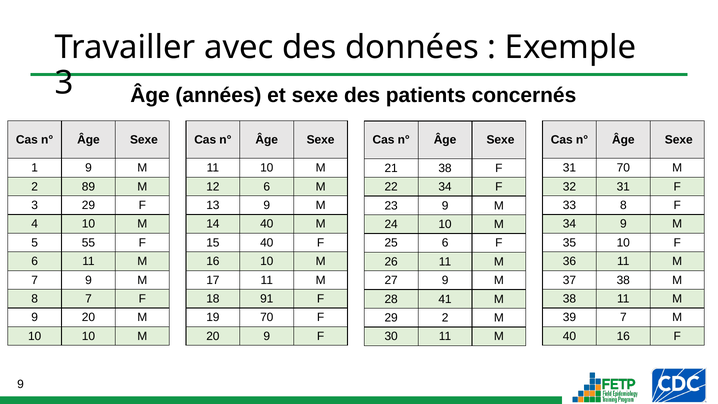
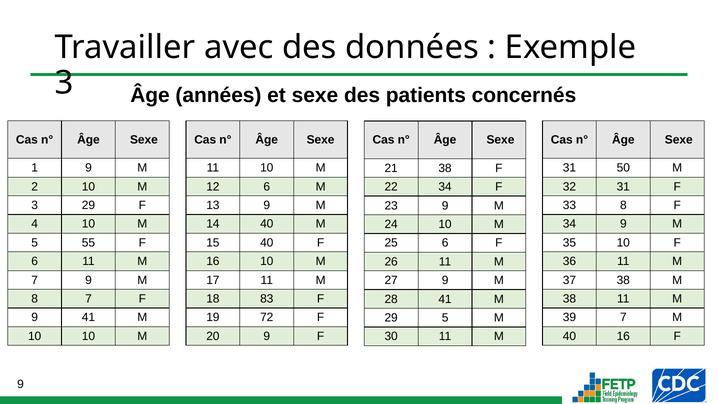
31 70: 70 -> 50 (623, 168)
2 89: 89 -> 10 (88, 187)
91: 91 -> 83 (267, 299)
9 20: 20 -> 41 (88, 317)
19 70: 70 -> 72 (267, 317)
29 2: 2 -> 5 (445, 318)
